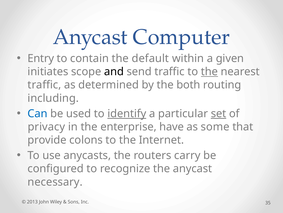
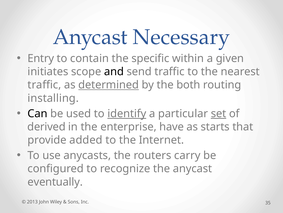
Computer: Computer -> Necessary (181, 37)
default: default -> specific (150, 58)
the underline: present -> none (209, 71)
determined underline: none -> present (109, 85)
including: including -> installing (53, 98)
Can colour: blue -> black (38, 113)
privacy: privacy -> derived (47, 126)
some: some -> starts (215, 126)
colons: colons -> added (86, 140)
necessary: necessary -> eventually (55, 181)
